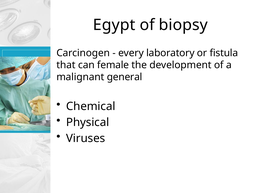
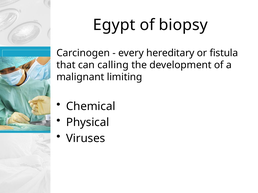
laboratory: laboratory -> hereditary (170, 53)
female: female -> calling (113, 65)
general: general -> limiting (125, 77)
